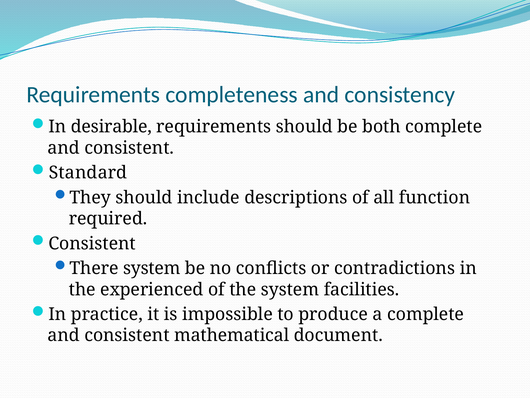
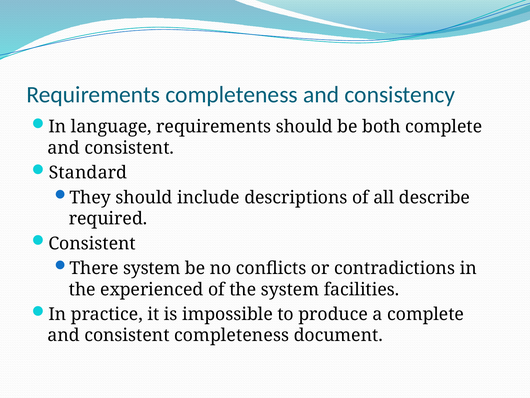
desirable: desirable -> language (111, 127)
function: function -> describe (434, 197)
consistent mathematical: mathematical -> completeness (232, 335)
